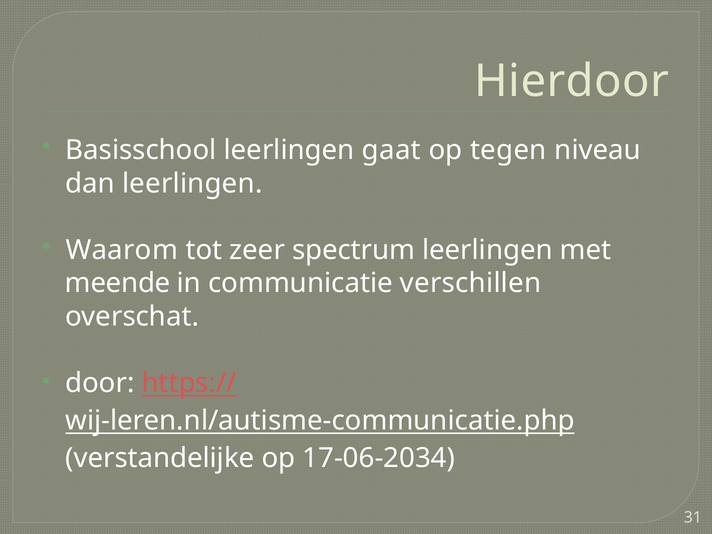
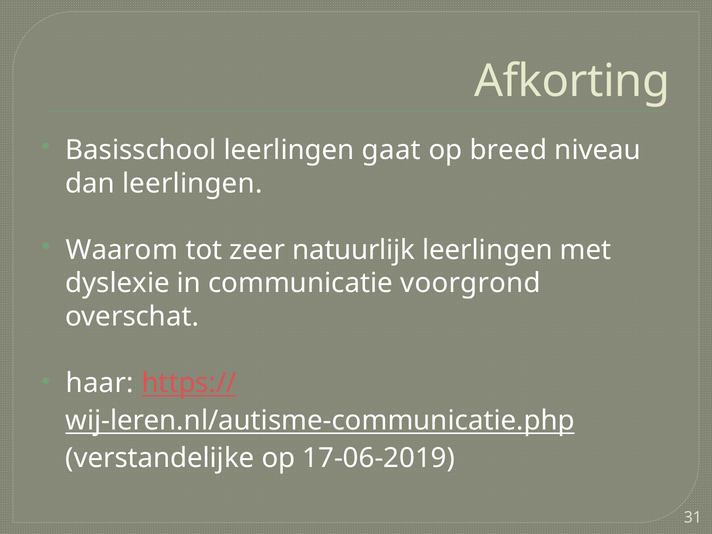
Hierdoor: Hierdoor -> Afkorting (572, 81)
tegen: tegen -> breed (508, 150)
spectrum: spectrum -> natuurlijk (354, 250)
meende: meende -> dyslexie (118, 283)
verschillen: verschillen -> voorgrond (471, 283)
door: door -> haar (100, 383)
17-06-2034: 17-06-2034 -> 17-06-2019 (379, 458)
